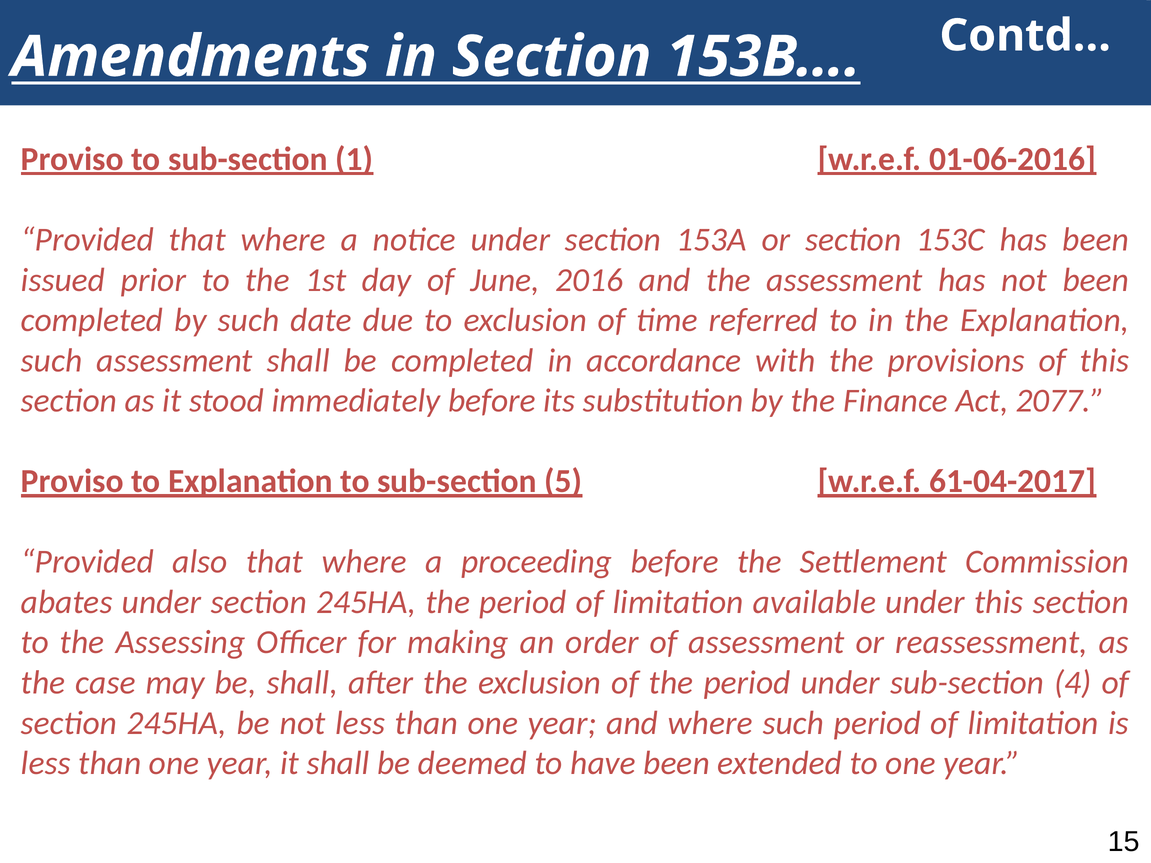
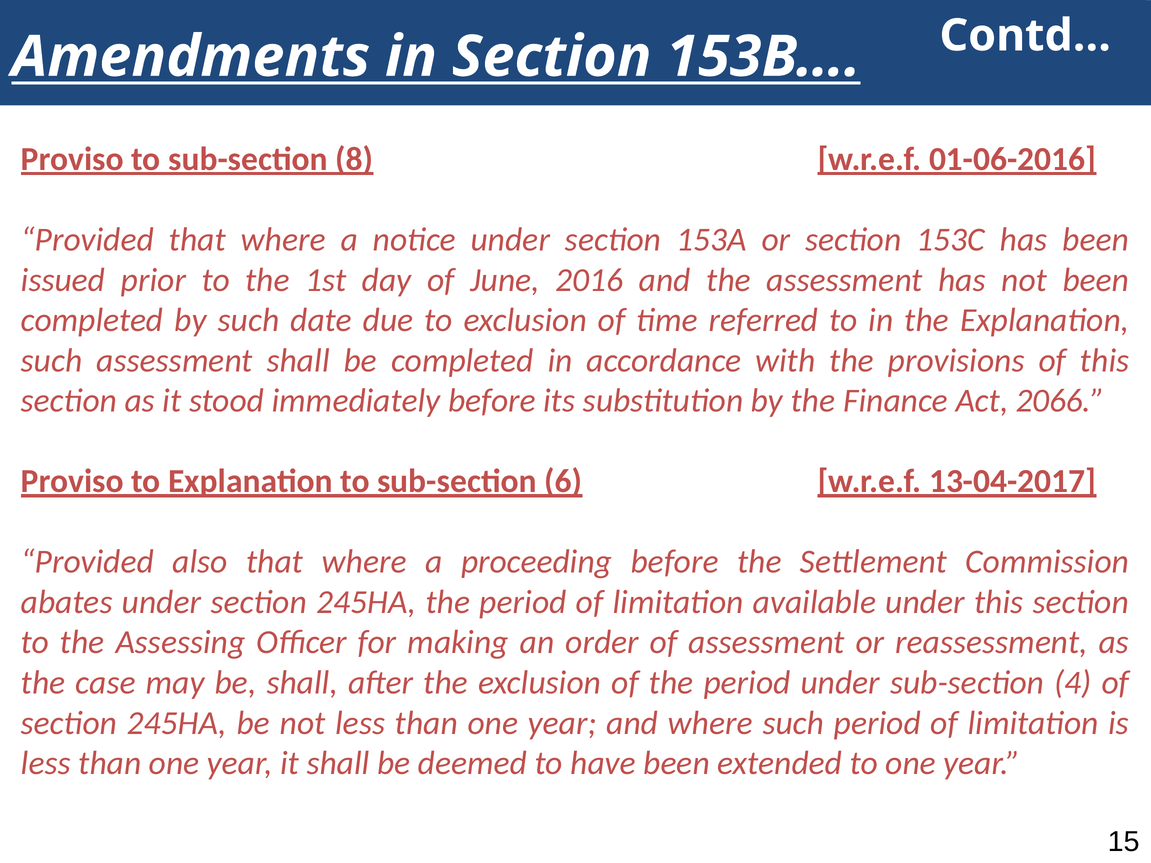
1: 1 -> 8 (354, 159)
2077: 2077 -> 2066 (1060, 401)
5: 5 -> 6 (563, 481)
61-04-2017: 61-04-2017 -> 13-04-2017 (1013, 481)
